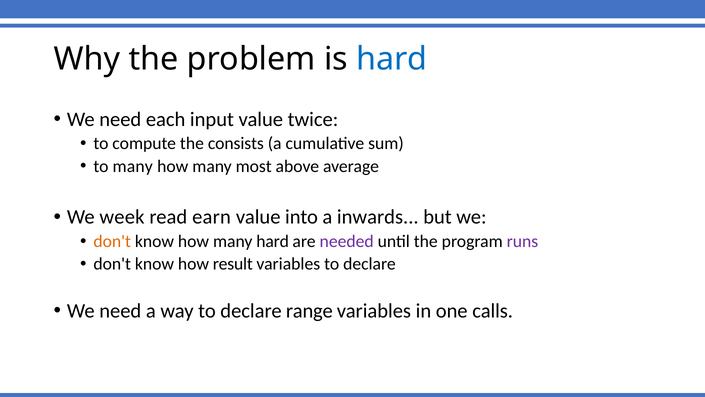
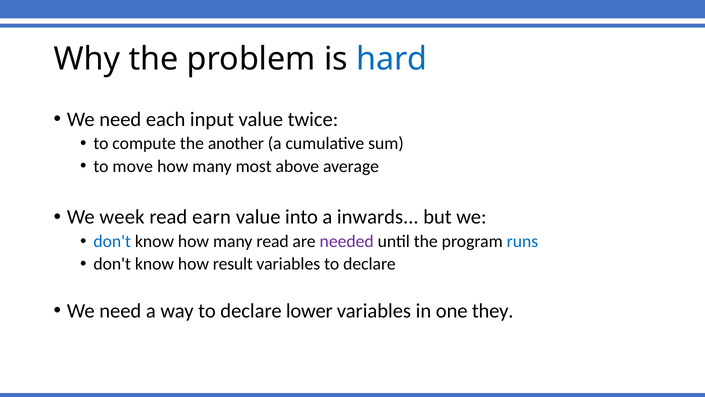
consists: consists -> another (236, 143)
to many: many -> move (133, 166)
don't colour: orange -> blue (112, 241)
many hard: hard -> read (273, 241)
runs colour: purple -> blue (522, 241)
range: range -> lower (309, 310)
calls: calls -> they (493, 310)
